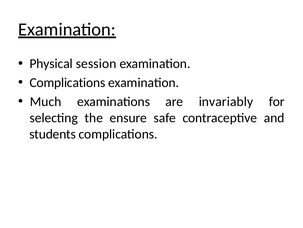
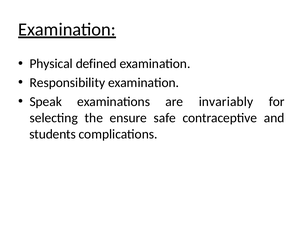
session: session -> defined (96, 64)
Complications: Complications -> Responsibility (67, 82)
Much: Much -> Speak (46, 101)
